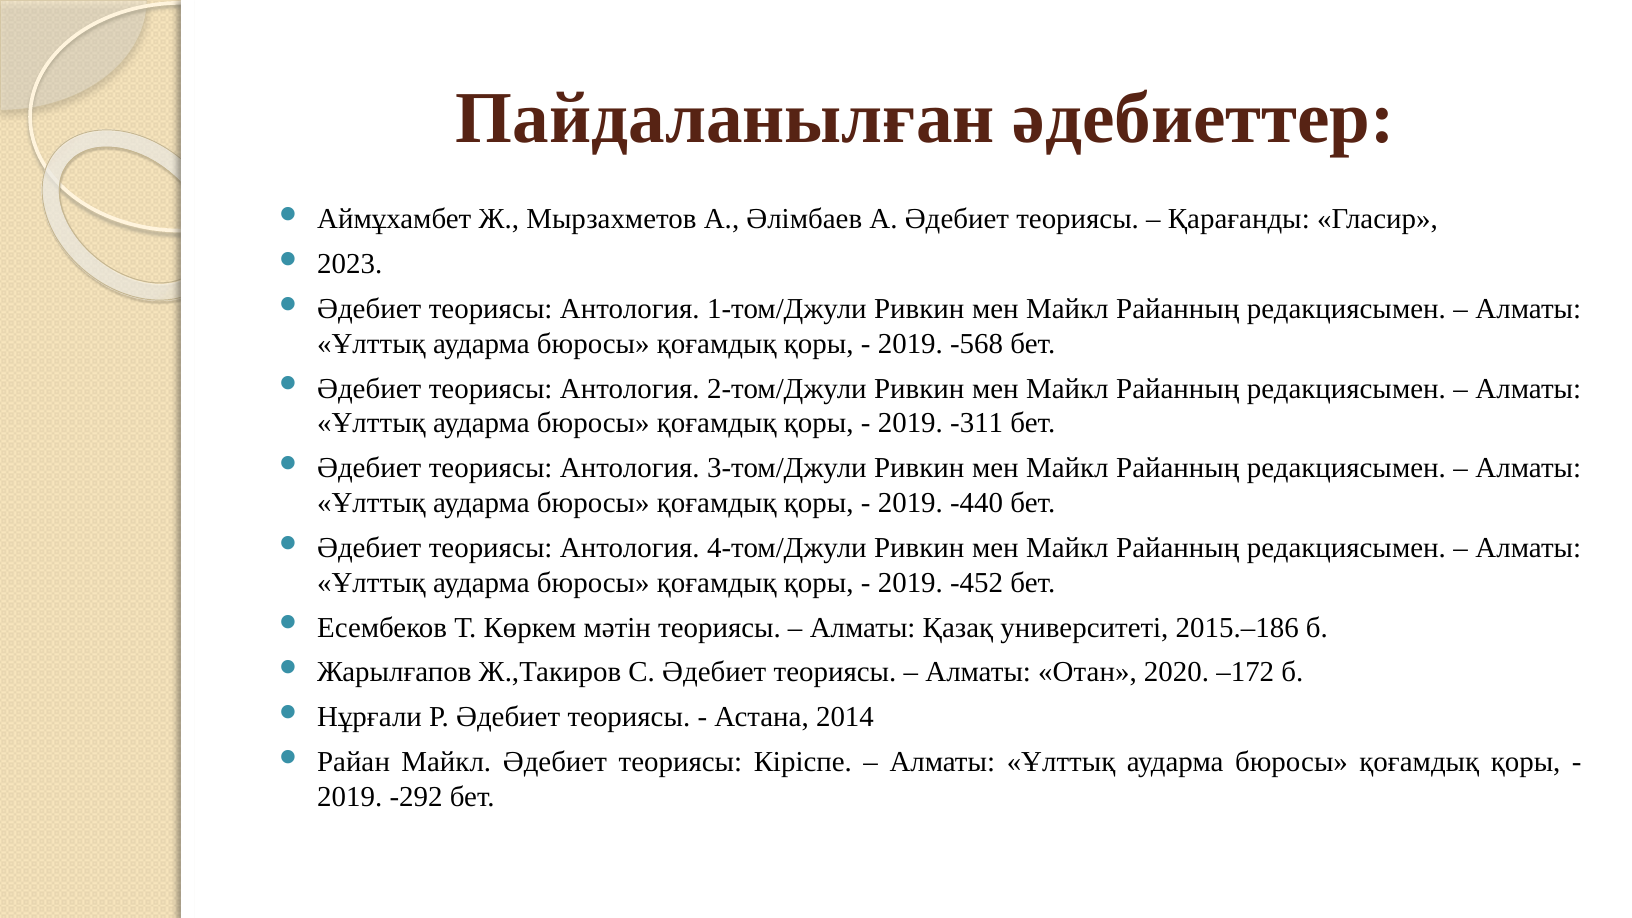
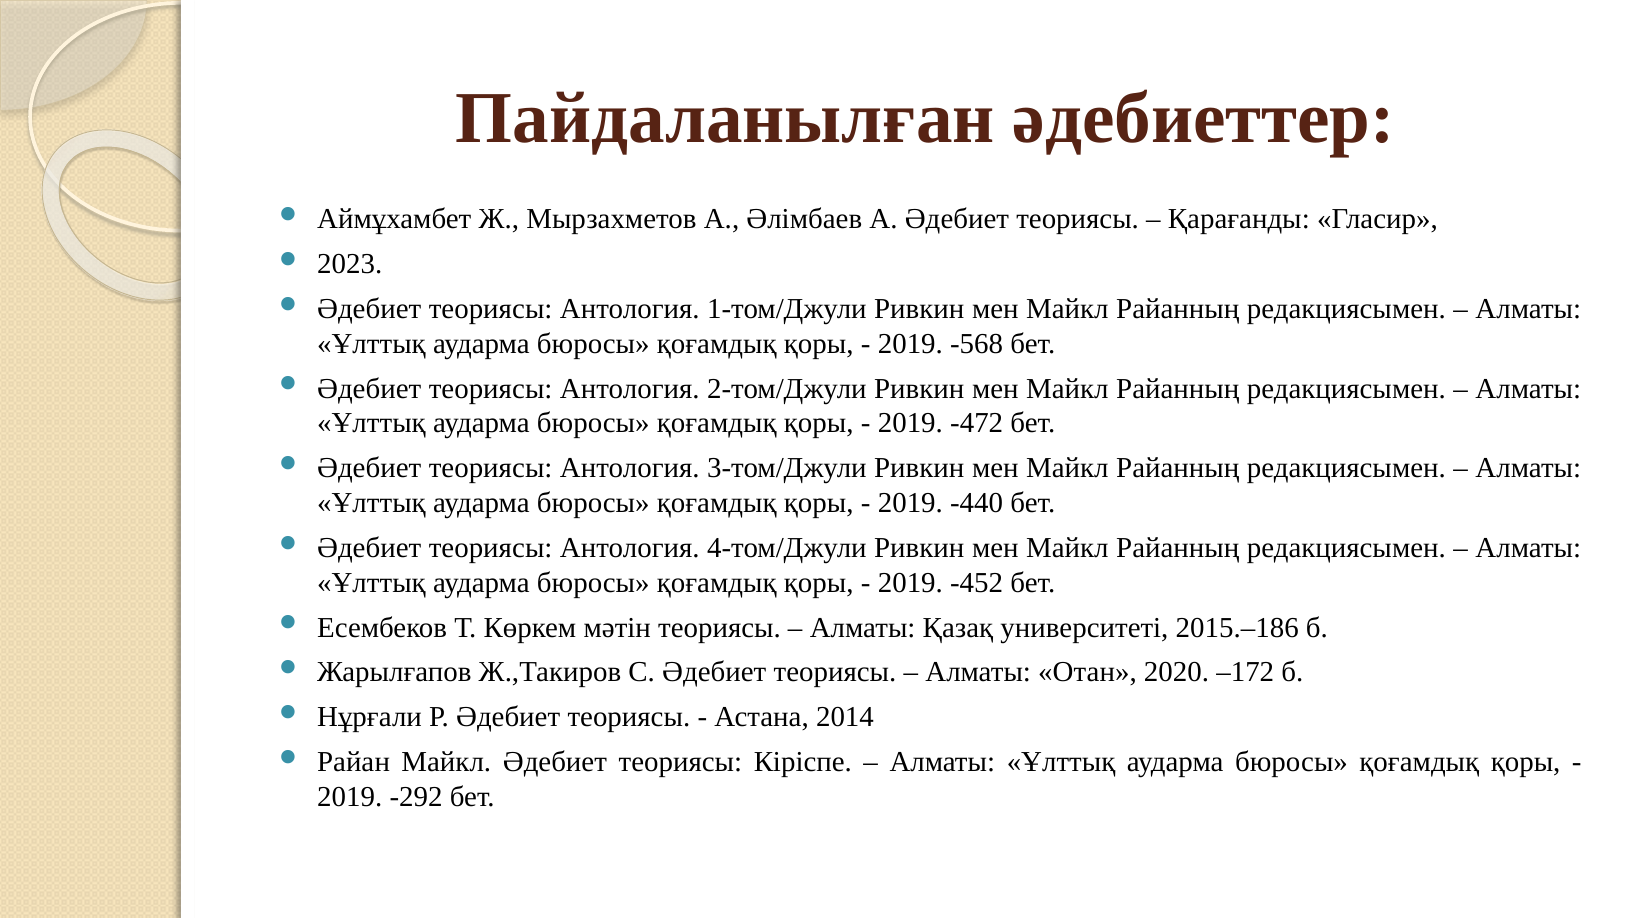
-311: -311 -> -472 (977, 423)
